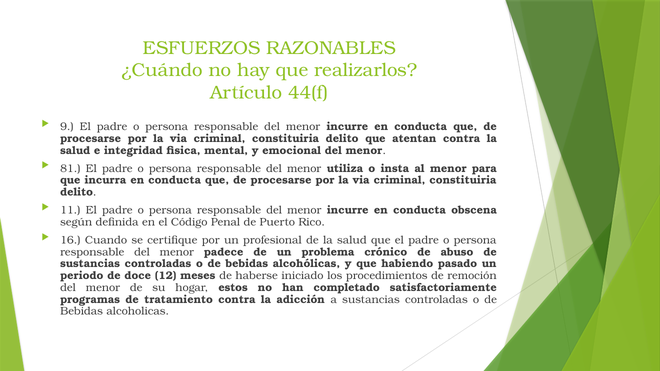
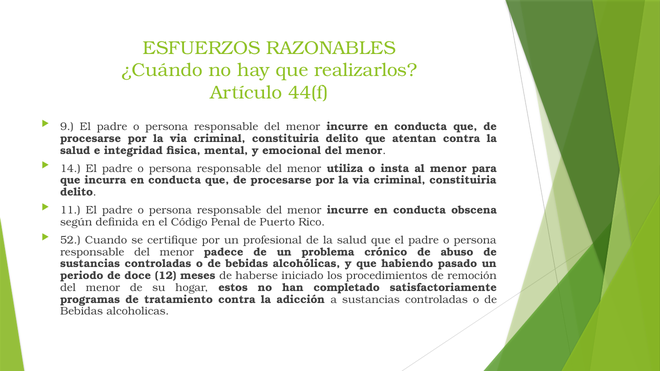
81: 81 -> 14 (70, 169)
16: 16 -> 52 (70, 240)
